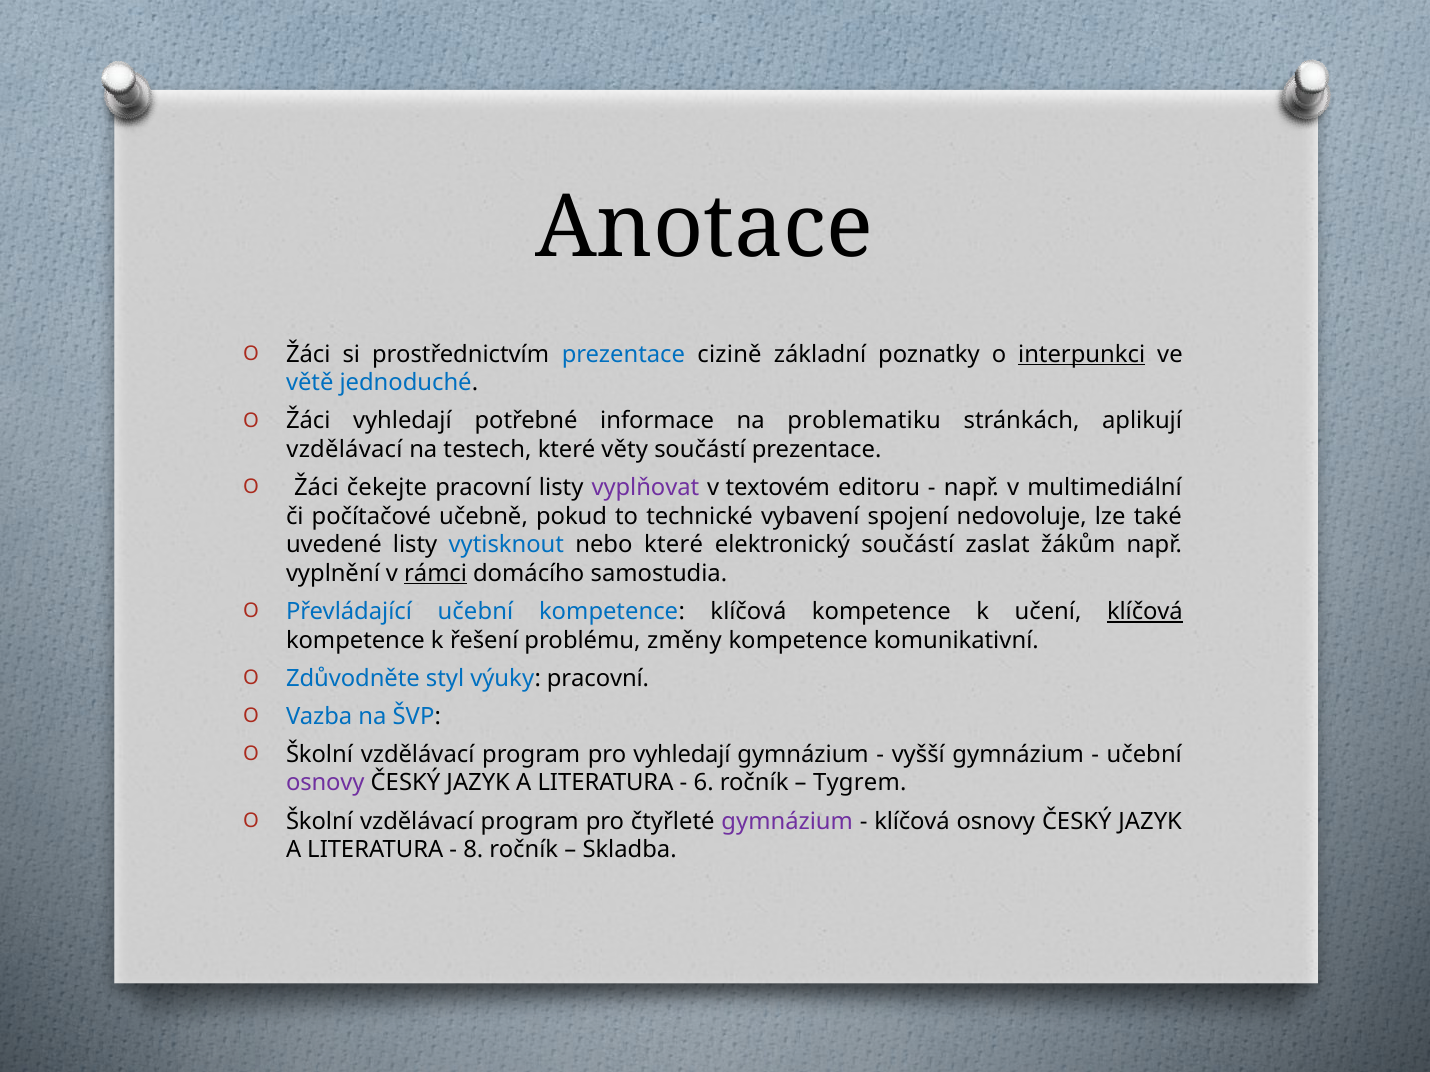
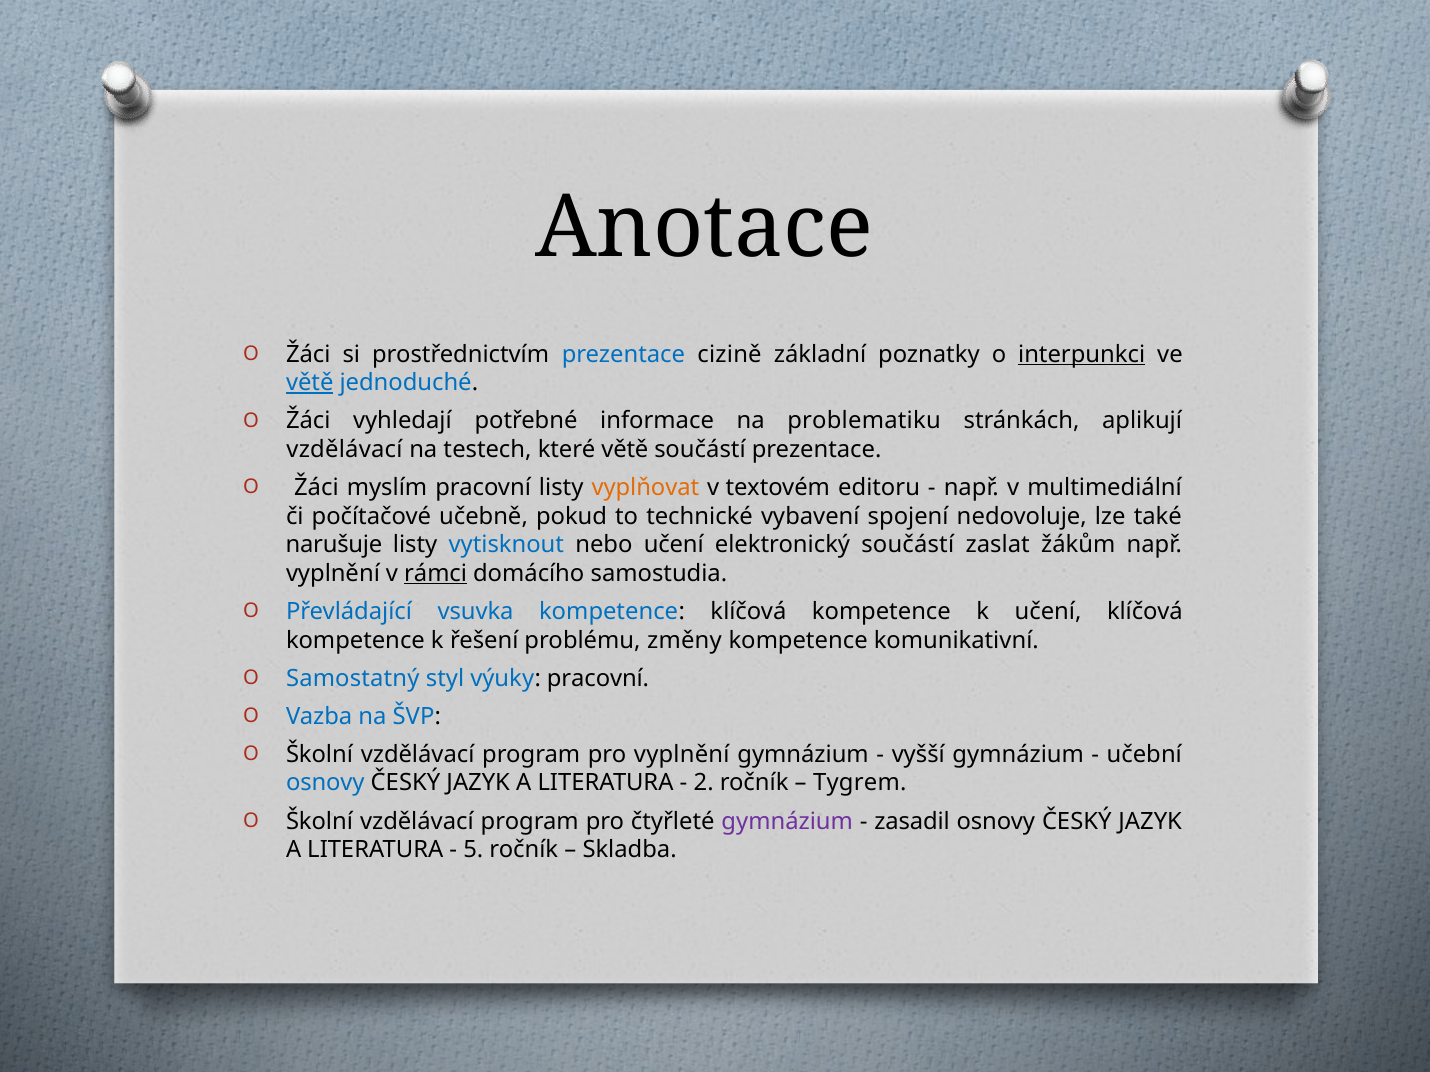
větě underline: none -> present (310, 383)
které věty: věty -> větě (625, 450)
čekejte: čekejte -> myslím (387, 488)
vyplňovat colour: purple -> orange (645, 488)
uvedené: uvedené -> narušuje (334, 545)
nebo které: které -> učení (674, 545)
Převládající učební: učební -> vsuvka (476, 612)
klíčová underline: present -> none (1145, 612)
Zdůvodněte: Zdůvodněte -> Samostatný (353, 679)
pro vyhledají: vyhledají -> vyplnění (682, 755)
osnovy colour: purple -> blue (325, 783)
6: 6 -> 2 (704, 783)
klíčová: klíčová -> zasadil (912, 822)
8: 8 -> 5 (473, 850)
